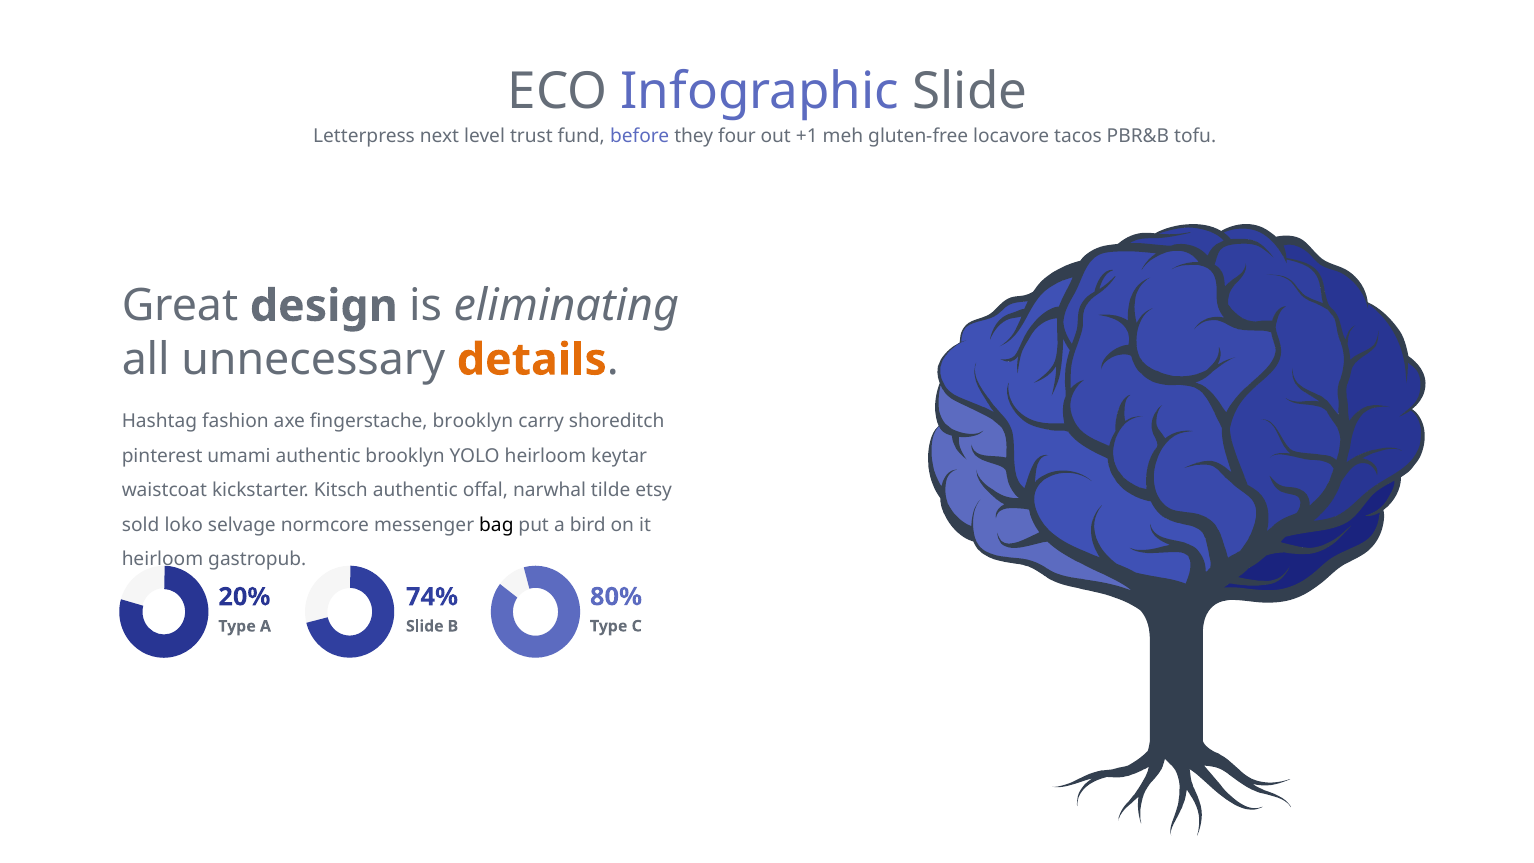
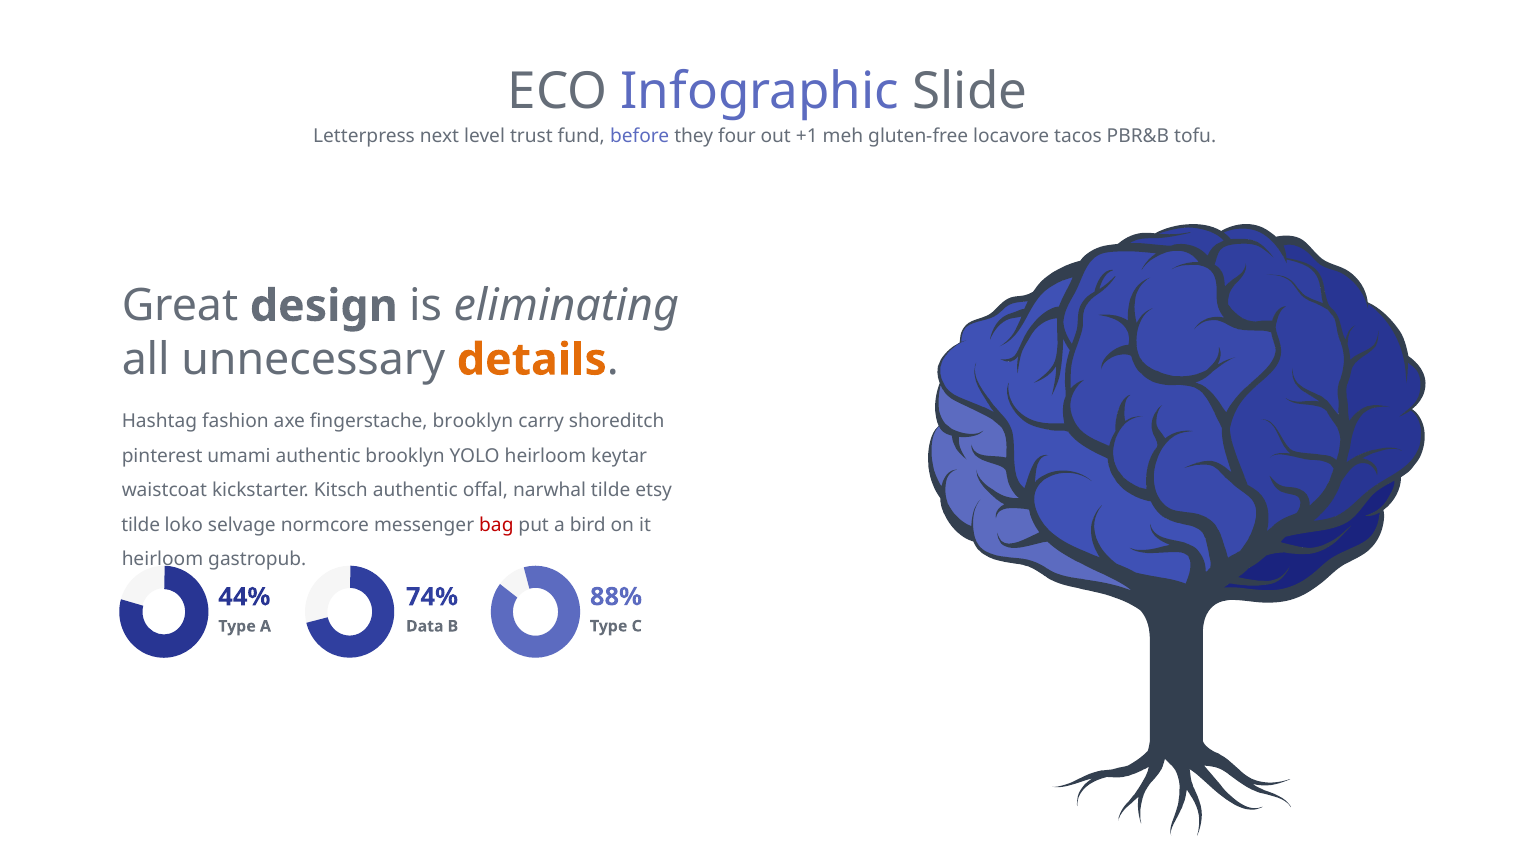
sold: sold -> tilde (141, 525)
bag colour: black -> red (496, 525)
80%: 80% -> 88% (616, 597)
20%: 20% -> 44% (244, 597)
Slide: Slide -> Data (425, 626)
